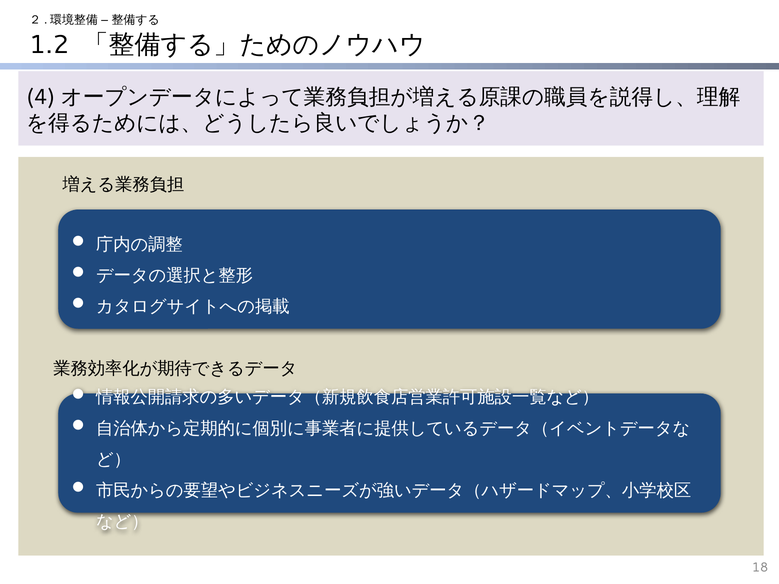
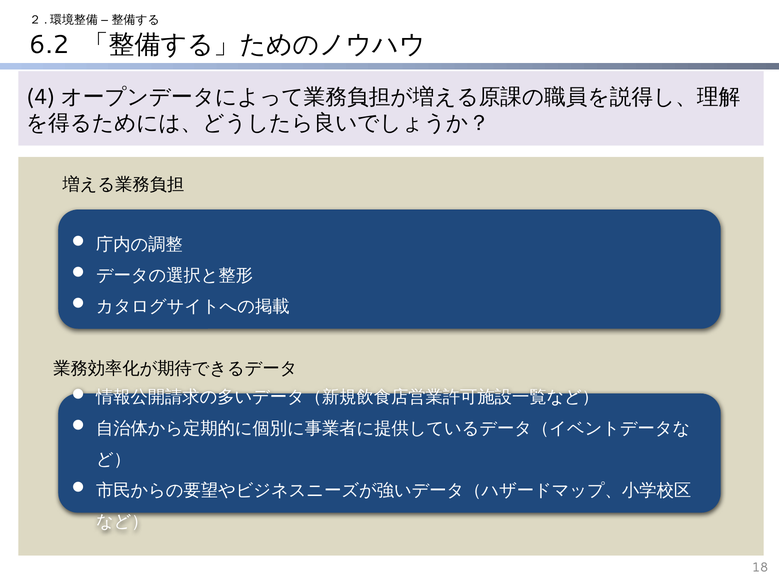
1.2: 1.2 -> 6.2 (49, 45)
